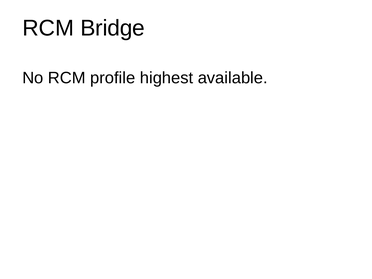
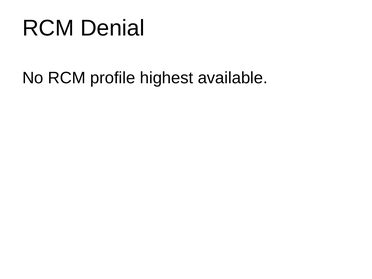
Bridge: Bridge -> Denial (112, 28)
